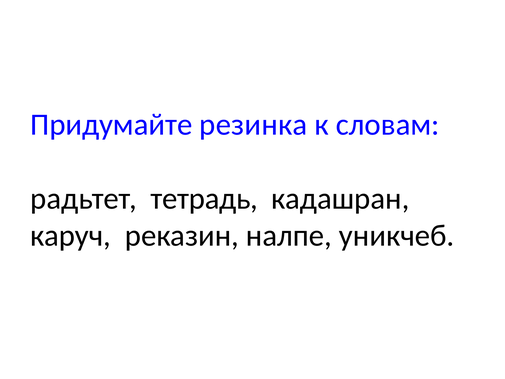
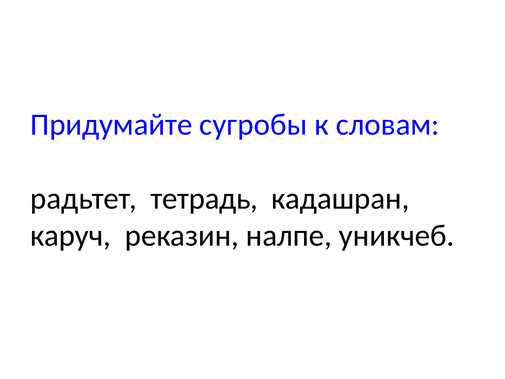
резинка: резинка -> сугробы (253, 124)
